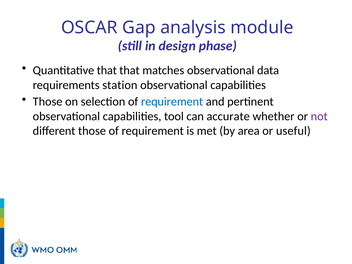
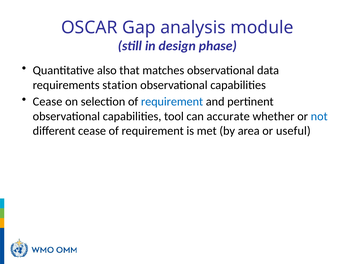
Quantitative that: that -> also (107, 70)
Those: Those -> Cease (48, 102)
not colour: purple -> blue (319, 116)
different those: those -> cease (92, 131)
